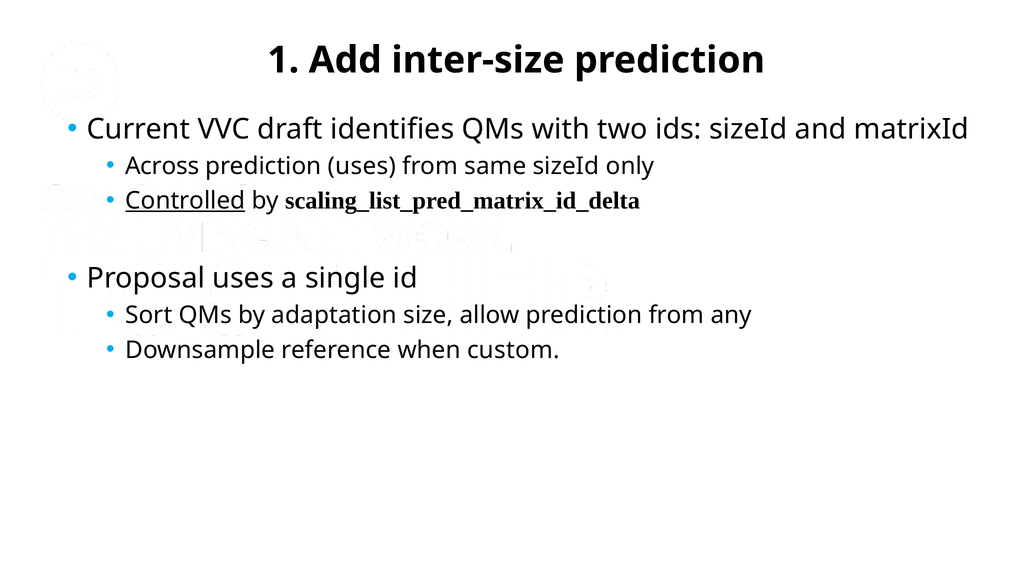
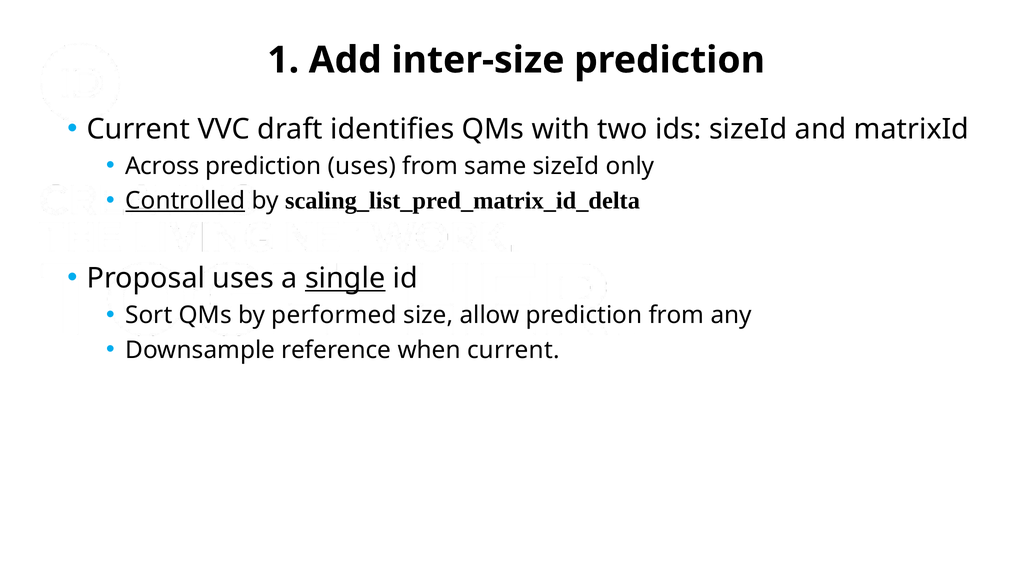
single underline: none -> present (345, 278)
adaptation: adaptation -> performed (334, 315)
when custom: custom -> current (513, 350)
